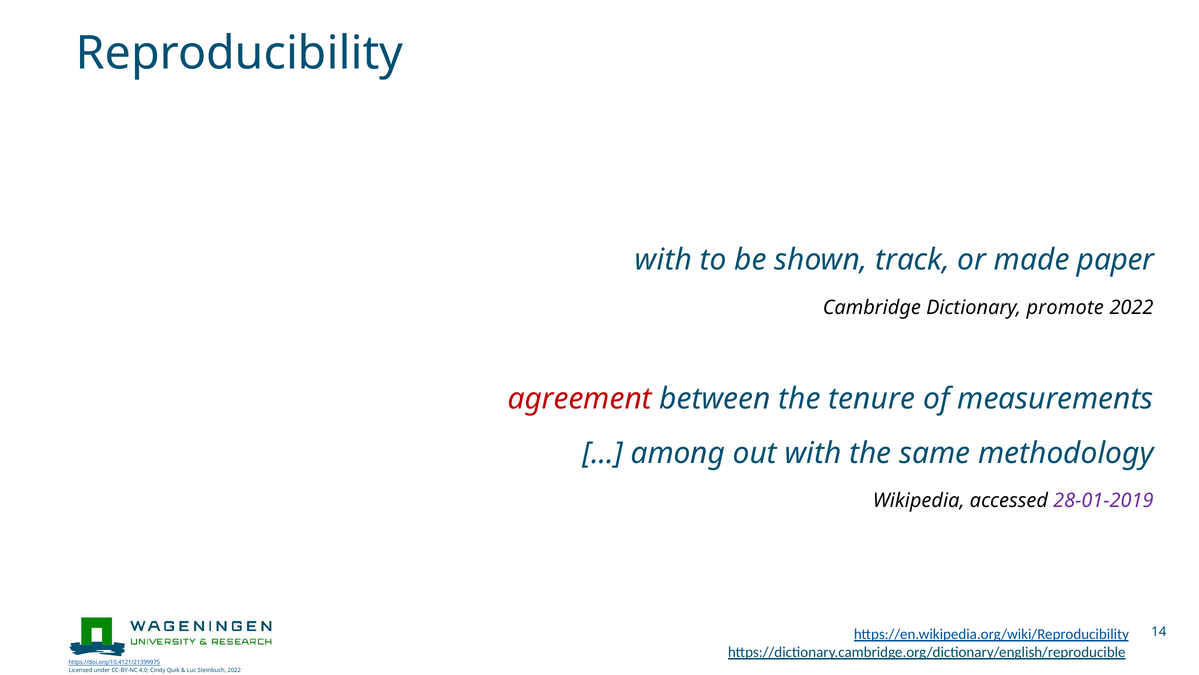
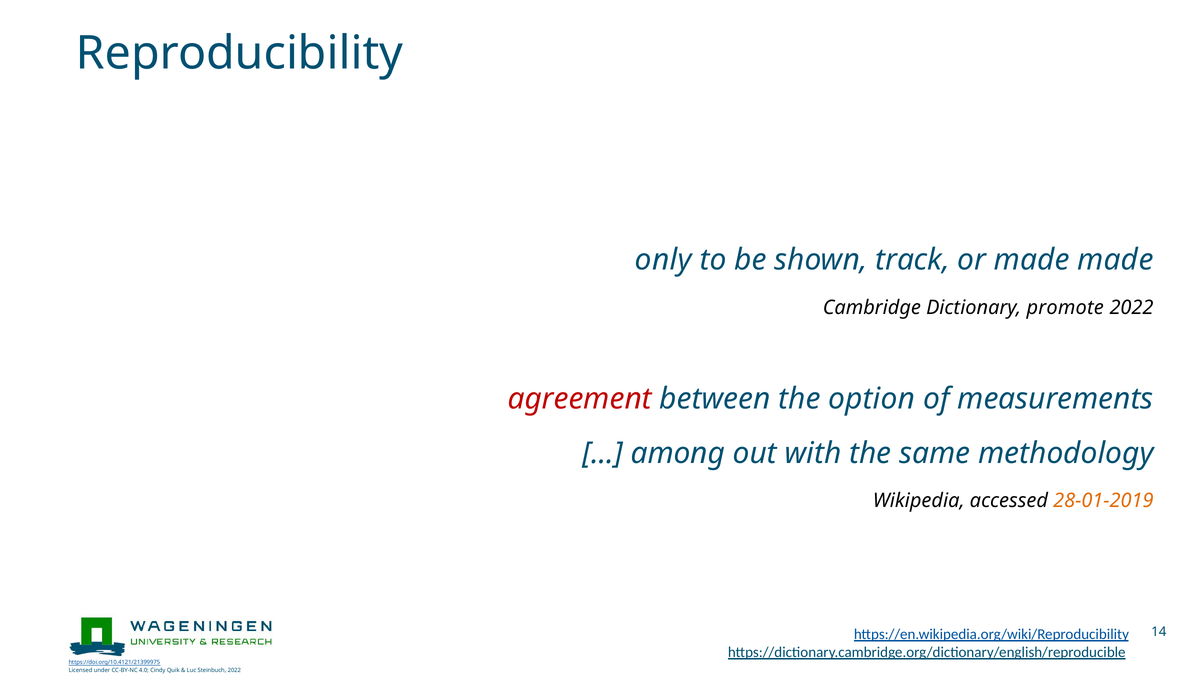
with: with -> only (663, 260)
made paper: paper -> made (1115, 260)
tenure: tenure -> option (872, 399)
28-01-2019 colour: purple -> orange (1103, 500)
